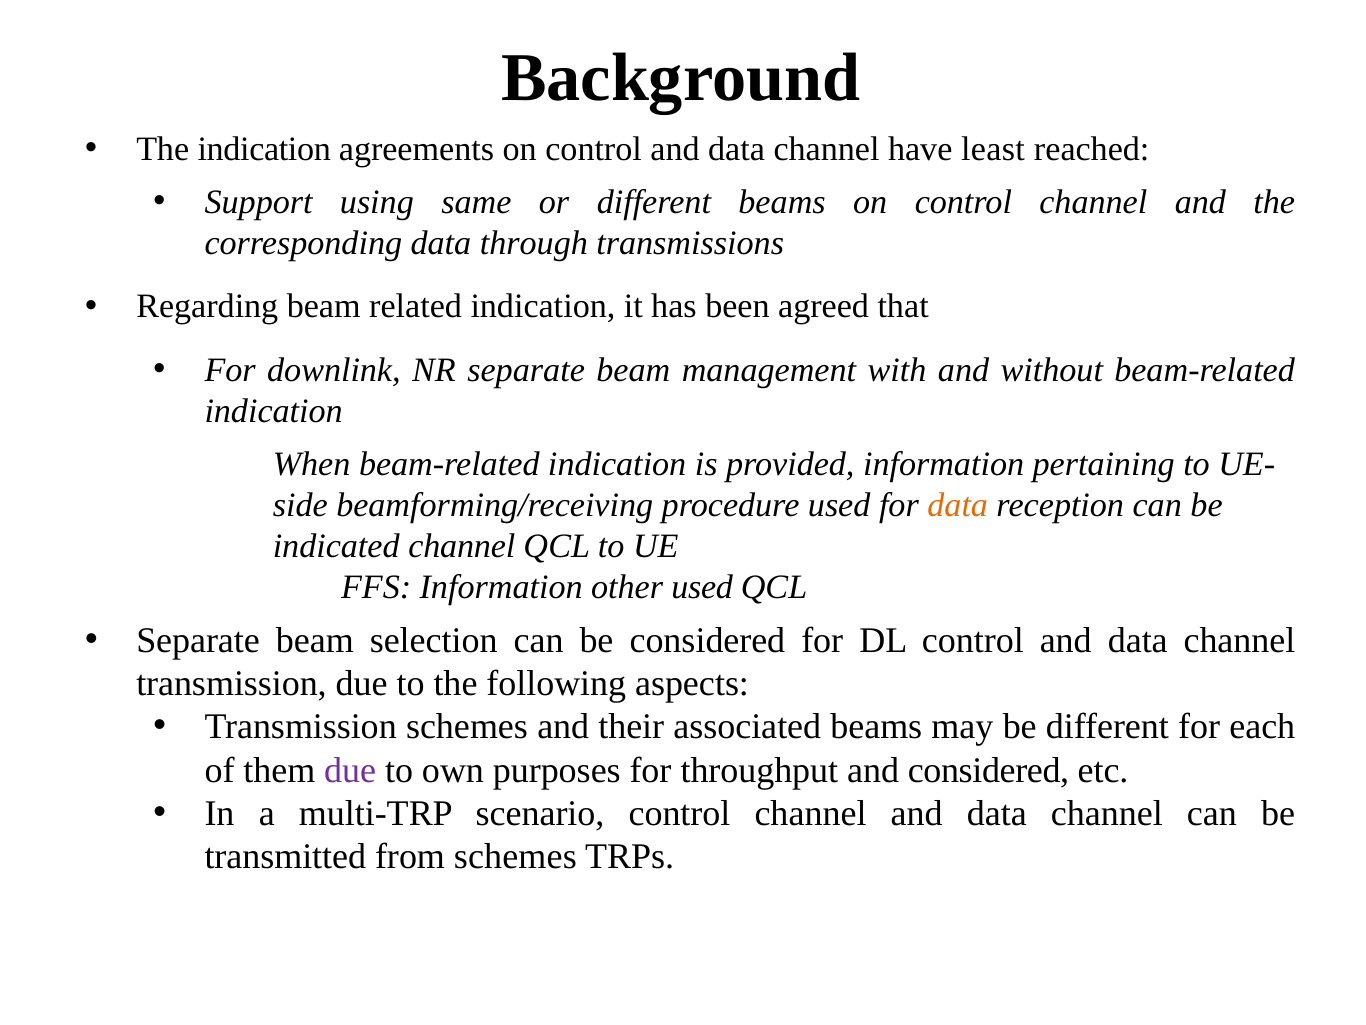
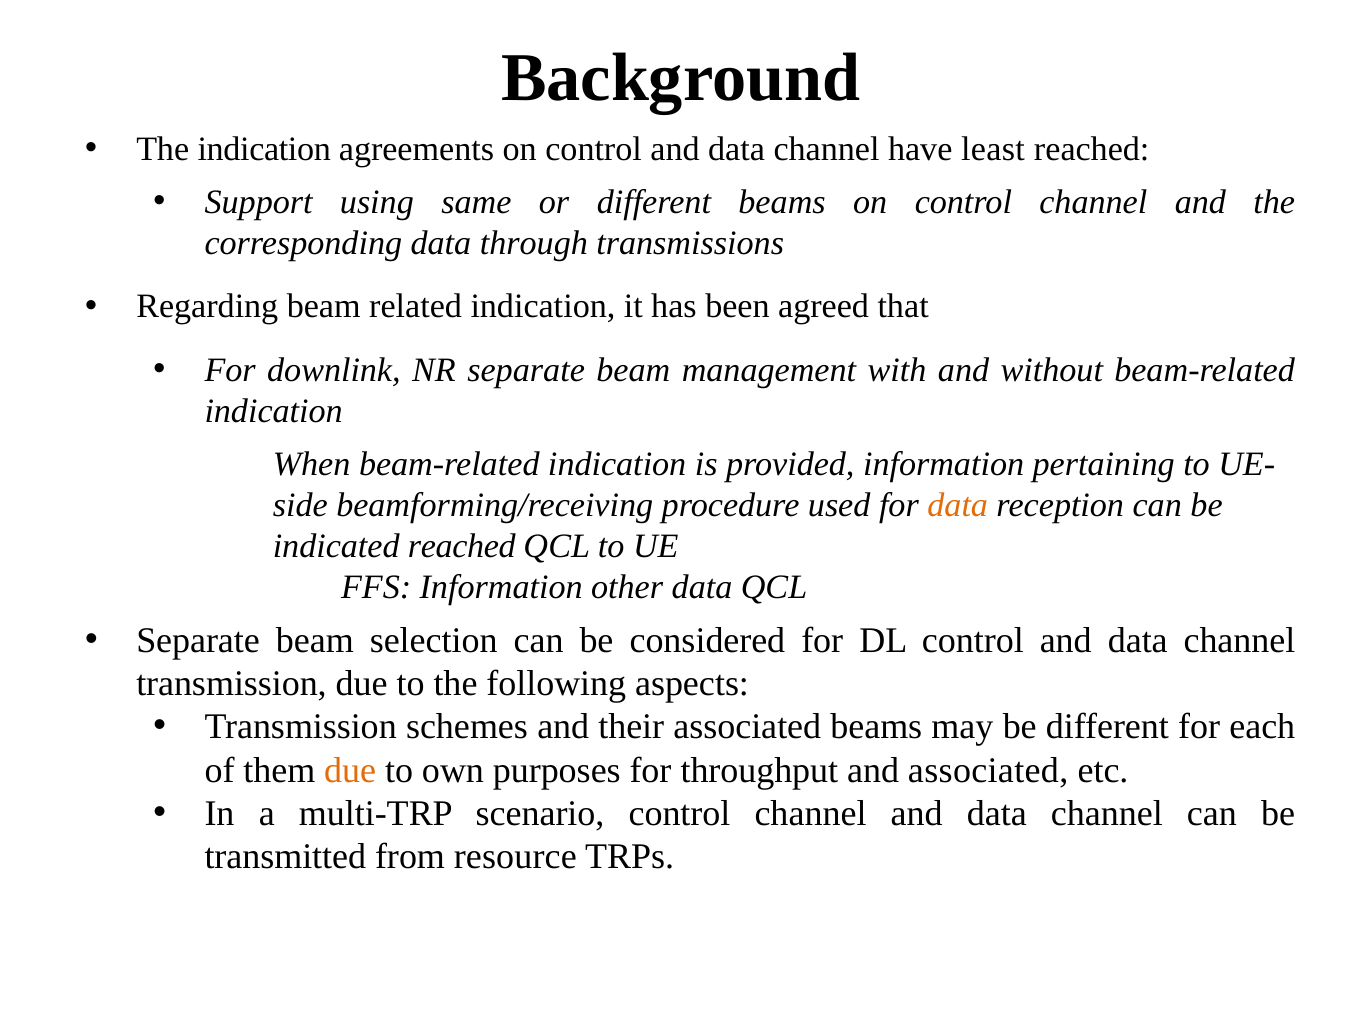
indicated channel: channel -> reached (462, 546)
other used: used -> data (702, 587)
due colour: purple -> orange (350, 770)
and considered: considered -> associated (988, 770)
from schemes: schemes -> resource (515, 856)
